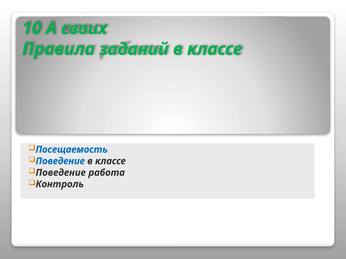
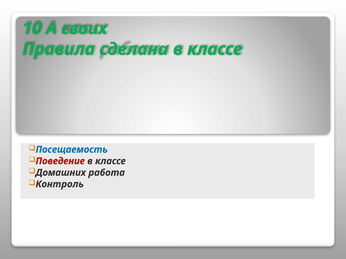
заданий: заданий -> сделана (134, 49)
Поведение colour: blue -> red (60, 161)
Поведение: Поведение -> Домашних (61, 173)
